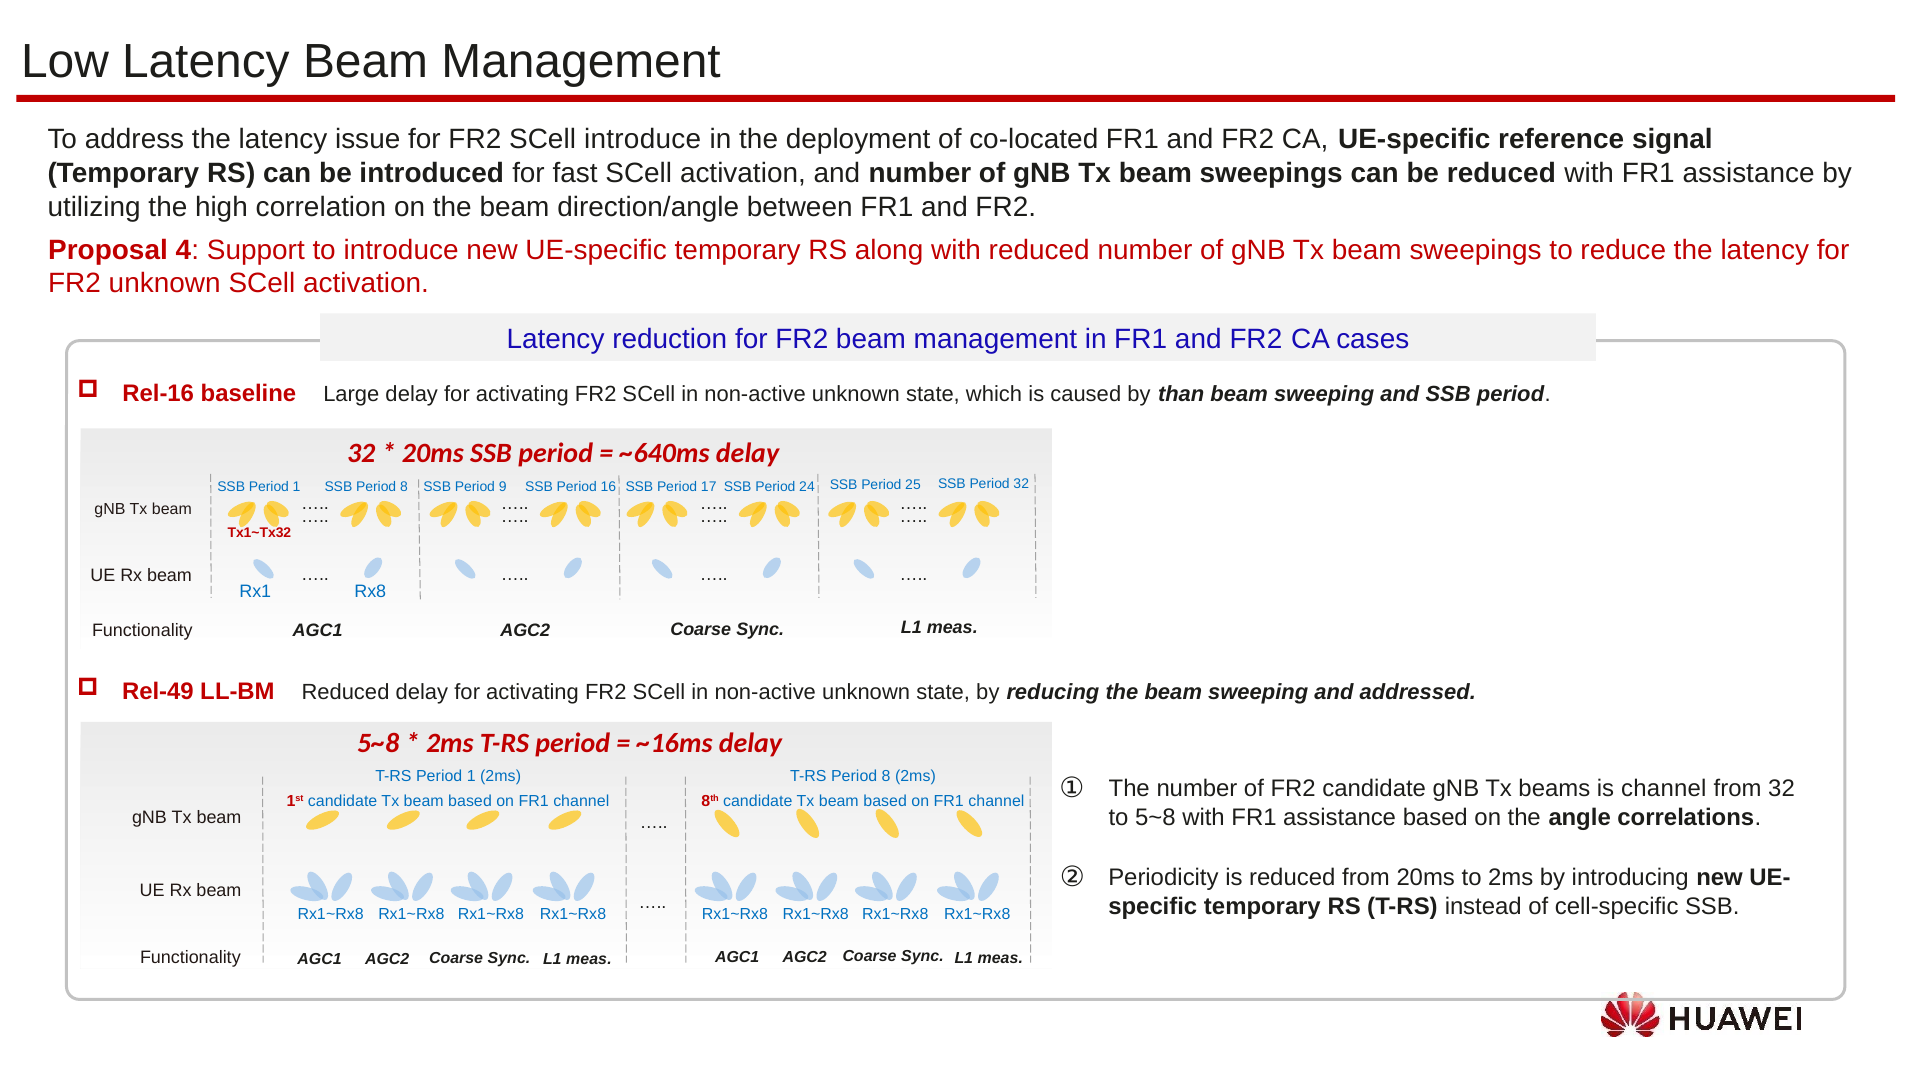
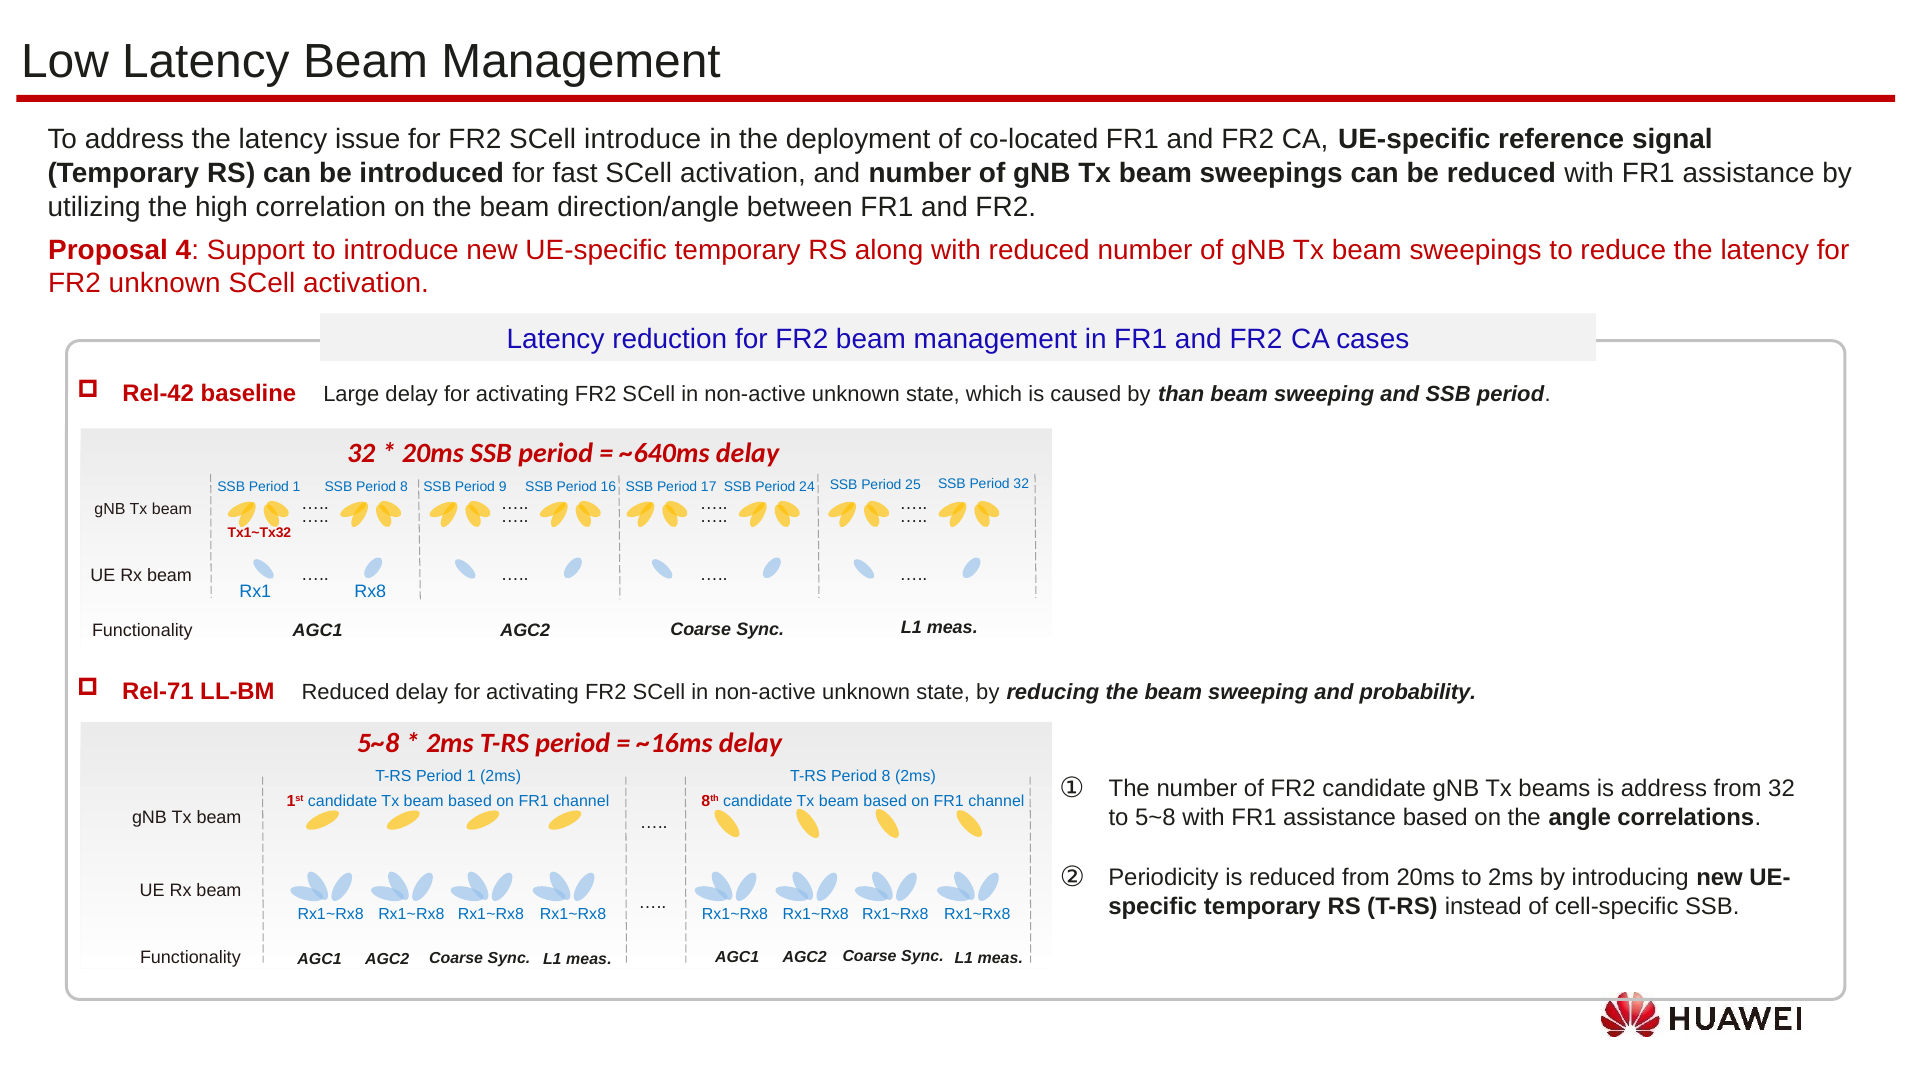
Rel-16: Rel-16 -> Rel-42 (158, 393)
Rel-49: Rel-49 -> Rel-71 (158, 692)
addressed: addressed -> probability (1418, 693)
is channel: channel -> address (1664, 789)
